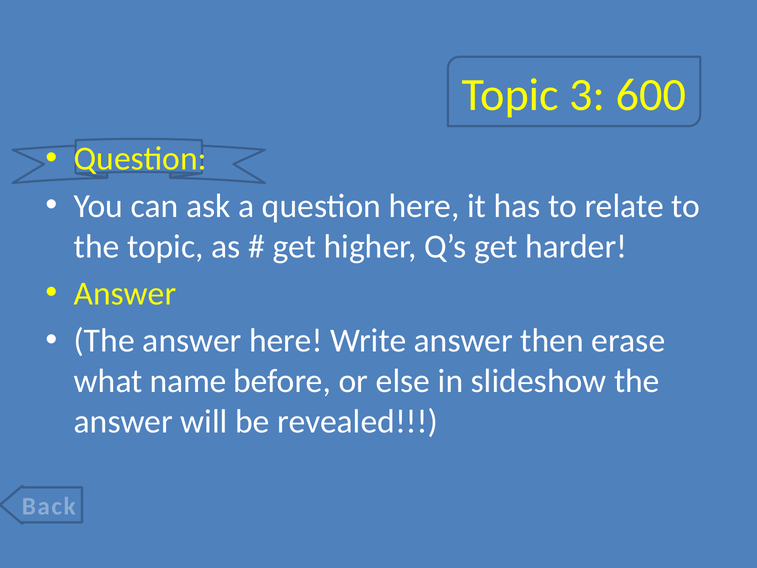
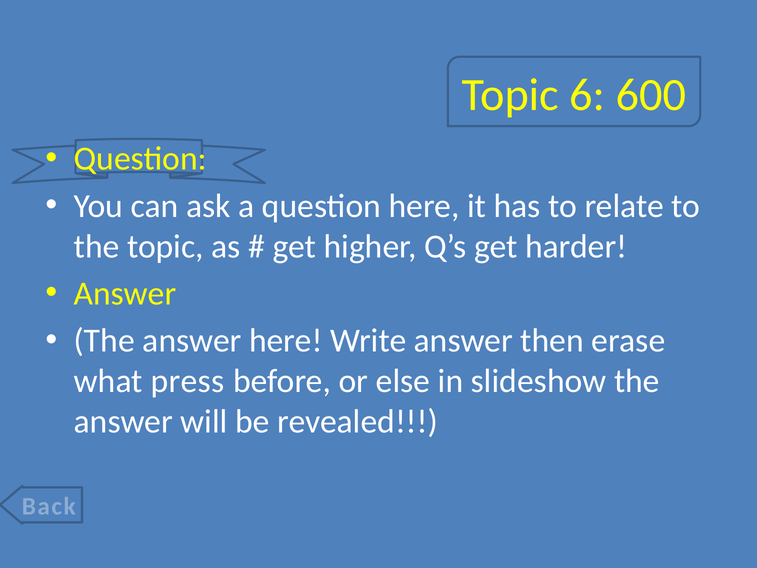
3: 3 -> 6 (587, 95)
name: name -> press (188, 381)
